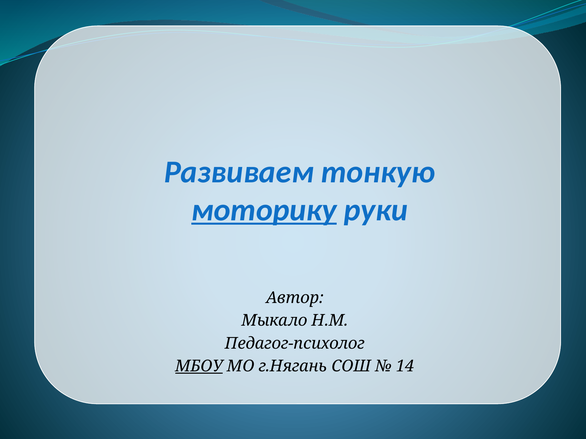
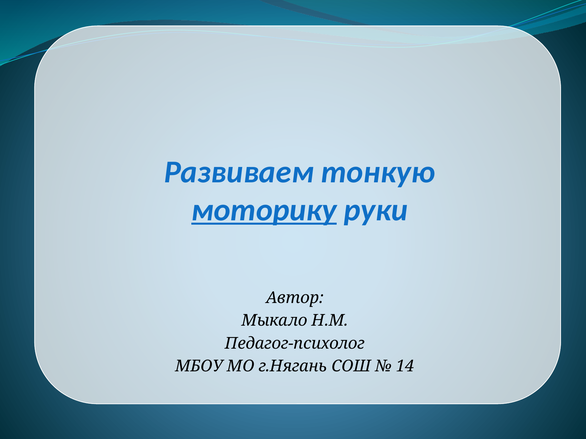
МБОУ underline: present -> none (199, 367)
